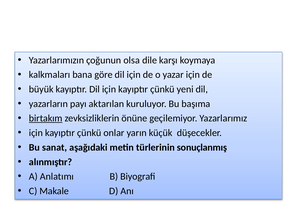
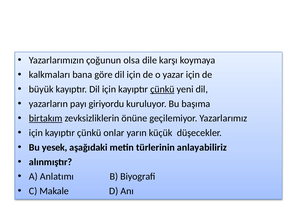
çünkü underline: none -> present (162, 89)
aktarılan: aktarılan -> giriyordu (106, 104)
sanat: sanat -> yesek (55, 147)
sonuçlanmış: sonuçlanmış -> anlayabiliriz (202, 147)
